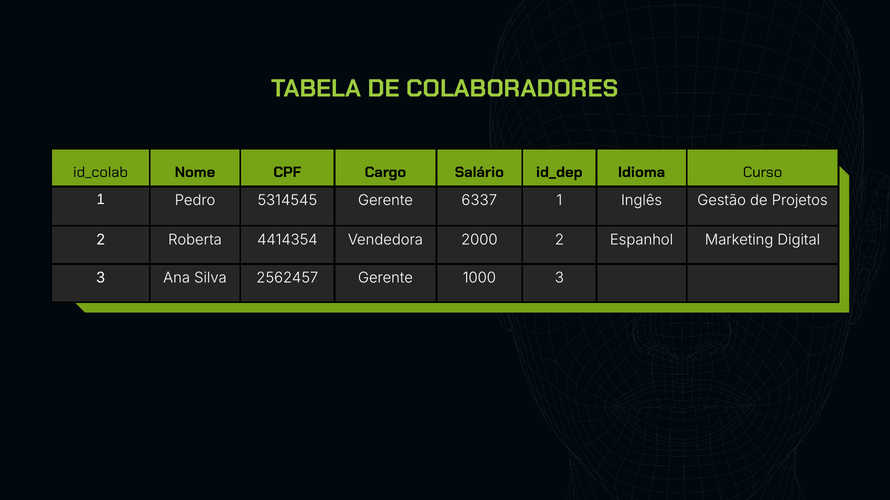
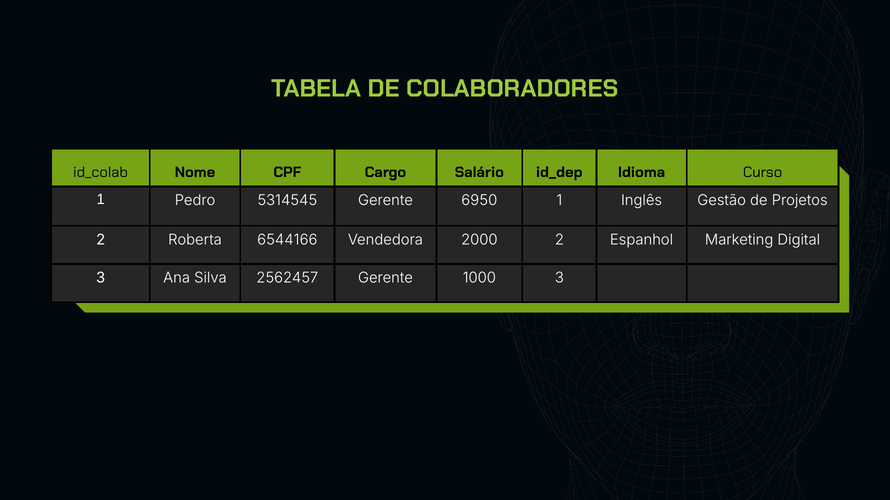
6337: 6337 -> 6950 (479, 201)
4414354: 4414354 -> 6544166 (287, 240)
